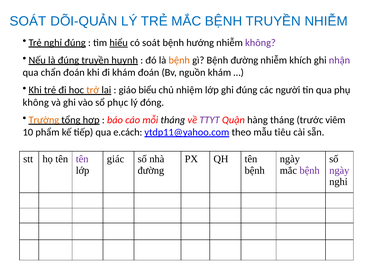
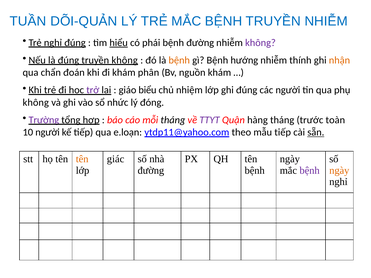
SOÁT: SOÁT -> TUẦN (28, 21)
có soát: soát -> phái (151, 43)
bệnh hướng: hướng -> đường (200, 43)
truyền huynh: huynh -> không (125, 60)
Bệnh đường: đường -> hướng (244, 60)
khích: khích -> thính (300, 60)
nhận colour: purple -> orange (339, 60)
khám đoán: đoán -> phân (149, 73)
trở colour: orange -> purple (93, 90)
phục: phục -> nhức (118, 102)
Trường colour: orange -> purple (44, 120)
viêm: viêm -> toàn (335, 120)
10 phẩm: phẩm -> người (48, 132)
e.cách: e.cách -> e.loạn (128, 132)
mẫu tiêu: tiêu -> tiếp (283, 132)
sẵn underline: none -> present (316, 132)
tên colour: purple -> orange (82, 159)
ngày colour: purple -> orange (339, 171)
